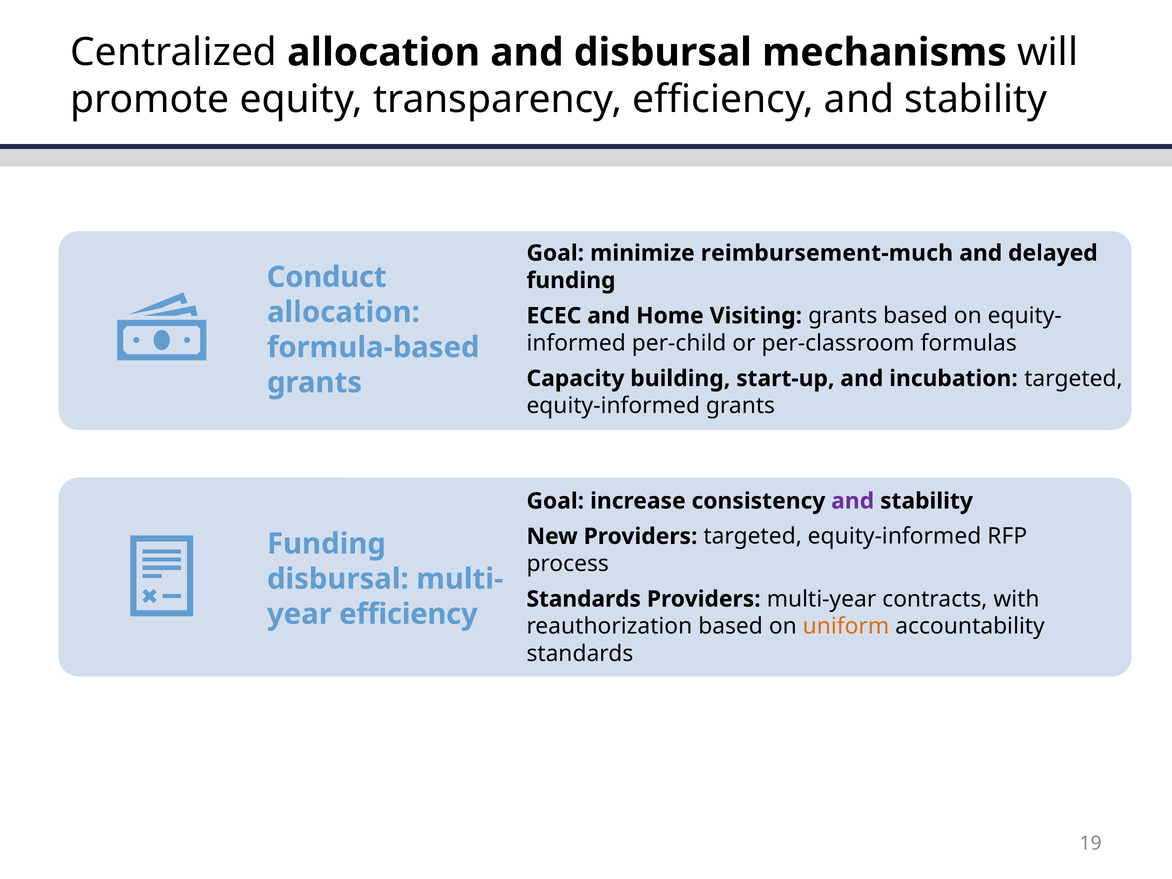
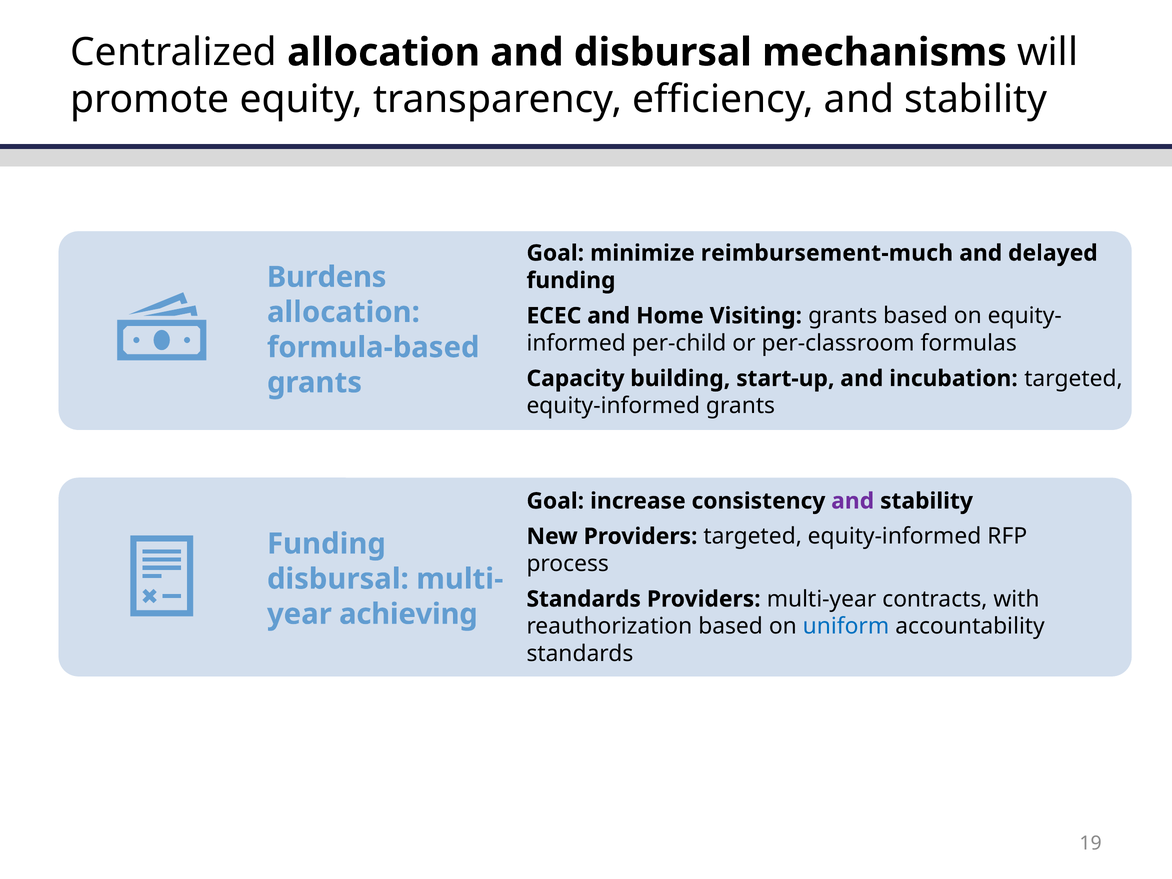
Conduct: Conduct -> Burdens (327, 277)
efficiency: efficiency -> achieving (408, 614)
uniform colour: orange -> blue (846, 626)
